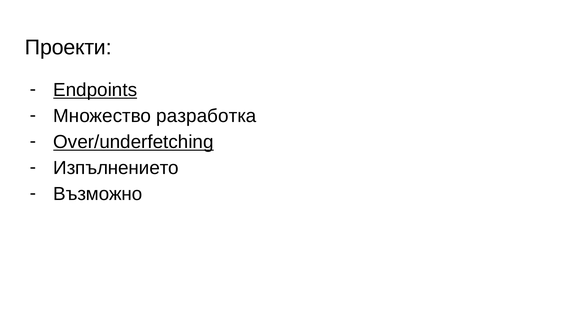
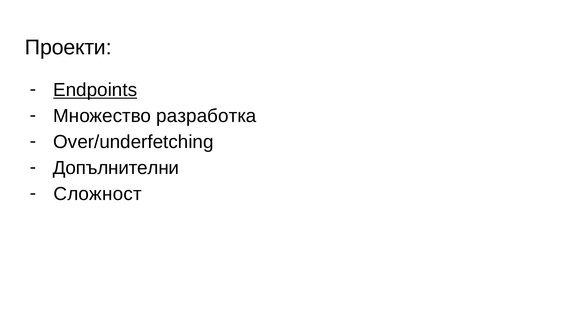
Over/underfetching underline: present -> none (133, 142)
Изпълнението: Изпълнението -> Допълнителни (116, 168)
Възможно: Възможно -> Сложност (98, 194)
